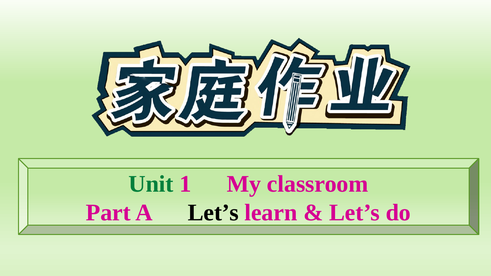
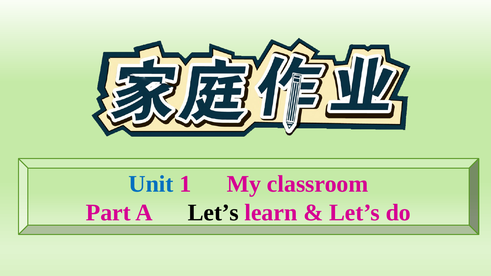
Unit colour: green -> blue (151, 184)
